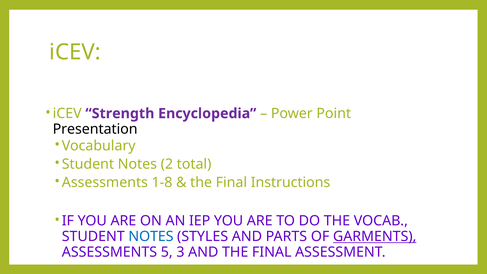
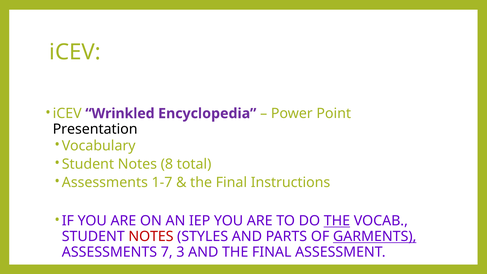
Strength: Strength -> Wrinkled (120, 113)
2: 2 -> 8 (167, 164)
1-8: 1-8 -> 1-7 (162, 182)
THE underline: none -> present (337, 221)
NOTES colour: blue -> red (151, 236)
5: 5 -> 7 (167, 252)
